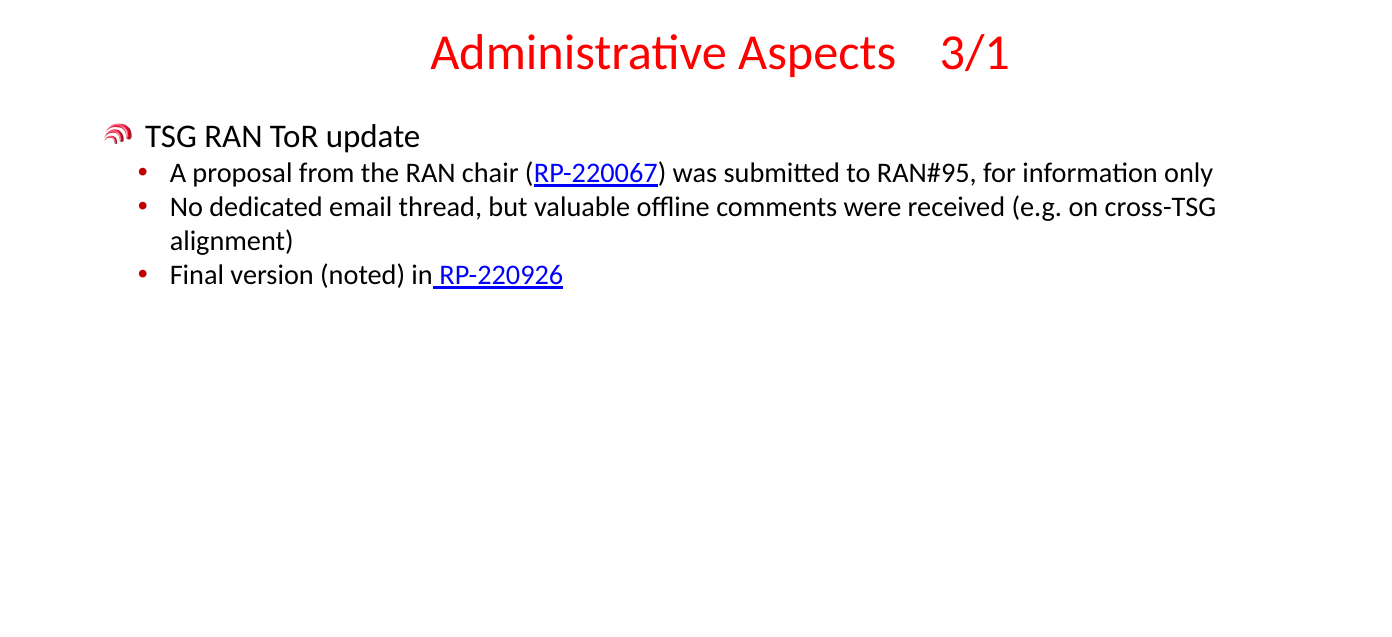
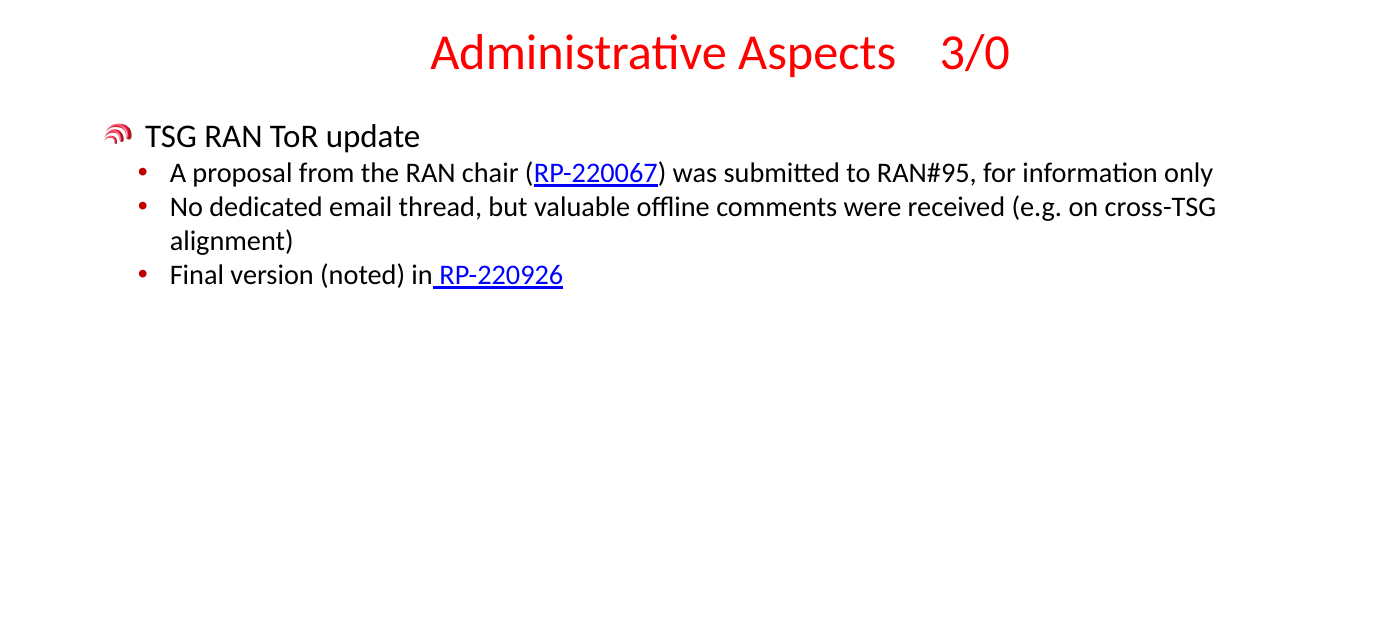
3/1: 3/1 -> 3/0 (975, 53)
